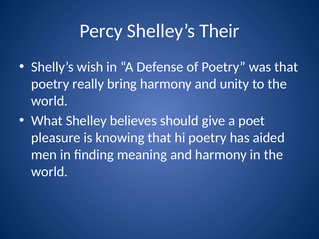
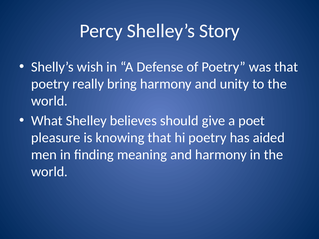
Their: Their -> Story (219, 31)
